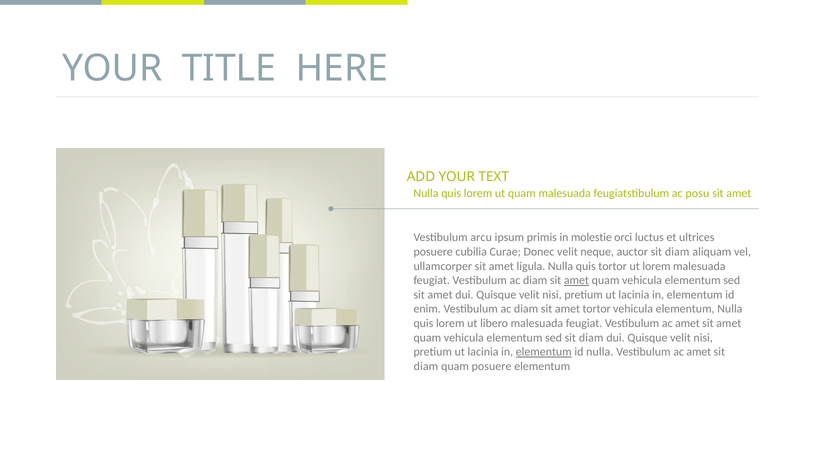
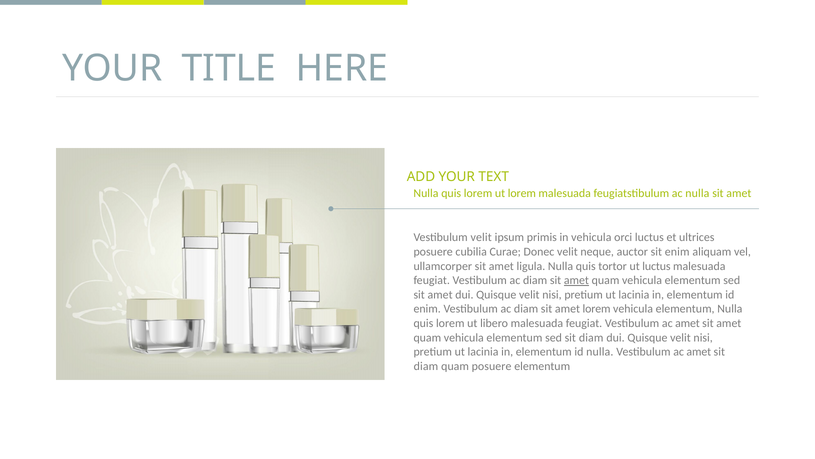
ut quam: quam -> lorem (522, 193)
ac posu: posu -> nulla (697, 193)
Vestibulum arcu: arcu -> velit (481, 237)
in molestie: molestie -> vehicula (591, 237)
auctor sit diam: diam -> enim (677, 252)
ut lorem: lorem -> luctus (656, 266)
amet tortor: tortor -> lorem (597, 309)
elementum underline: present -> none (544, 351)
